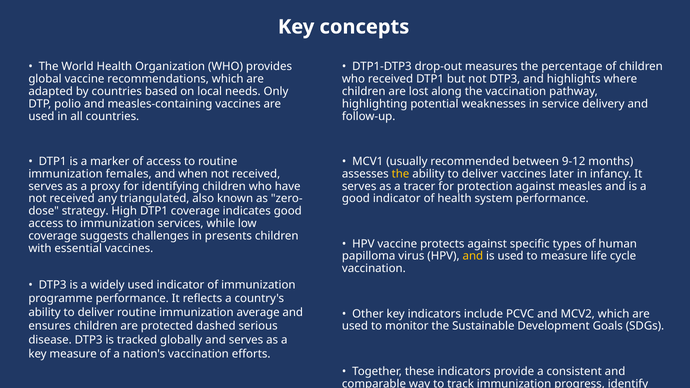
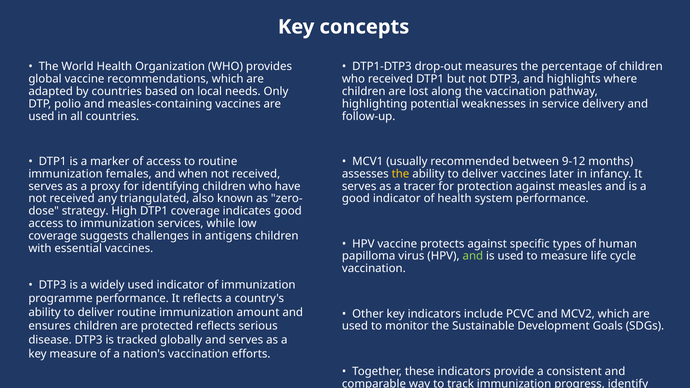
presents: presents -> antigens (228, 236)
and colour: yellow -> light green (473, 256)
average: average -> amount (258, 312)
protected dashed: dashed -> reflects (216, 326)
